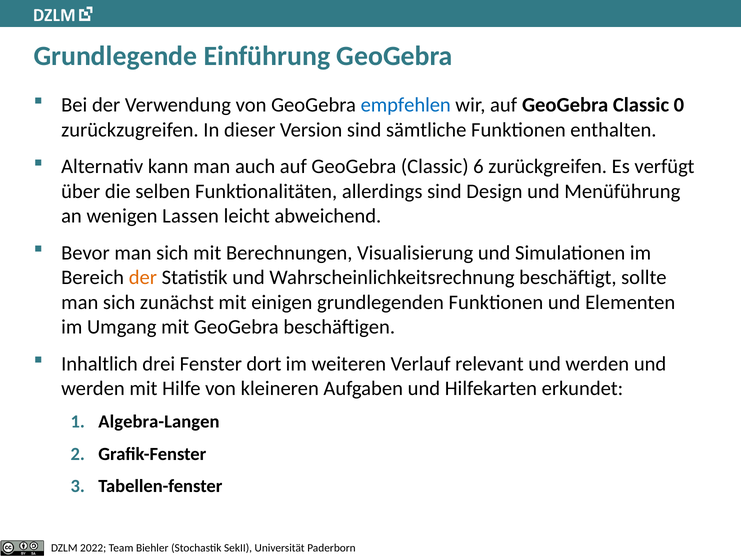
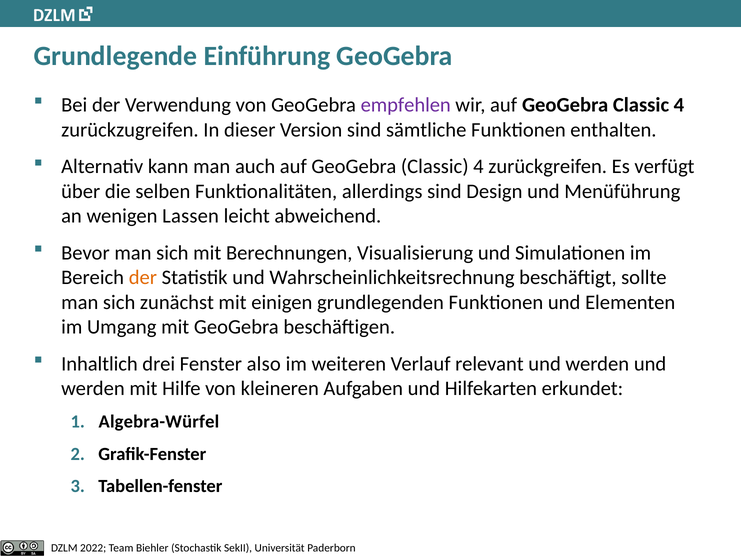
empfehlen colour: blue -> purple (406, 105)
0: 0 -> 4 (679, 105)
6: 6 -> 4 (478, 166)
dort: dort -> also (264, 364)
Algebra-Langen: Algebra-Langen -> Algebra-Würfel (159, 422)
